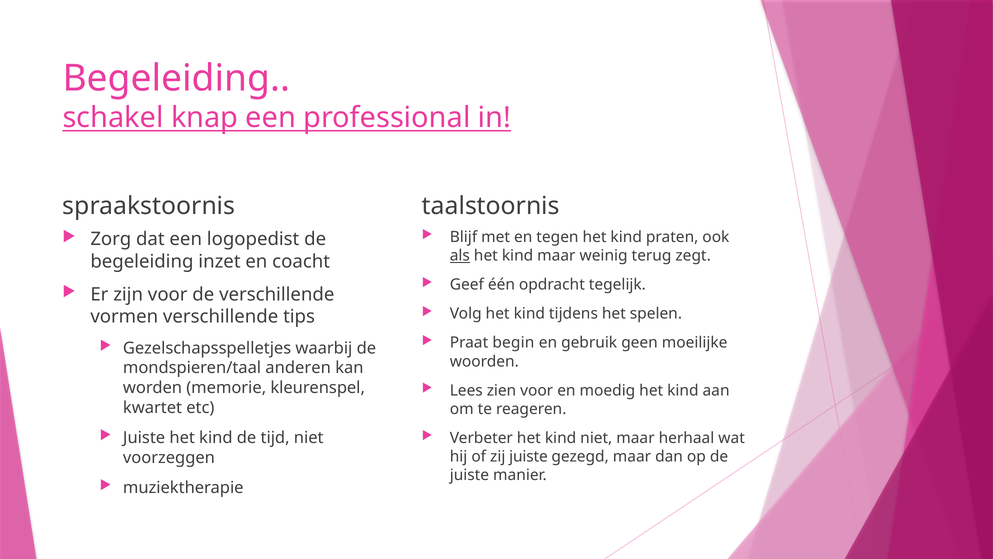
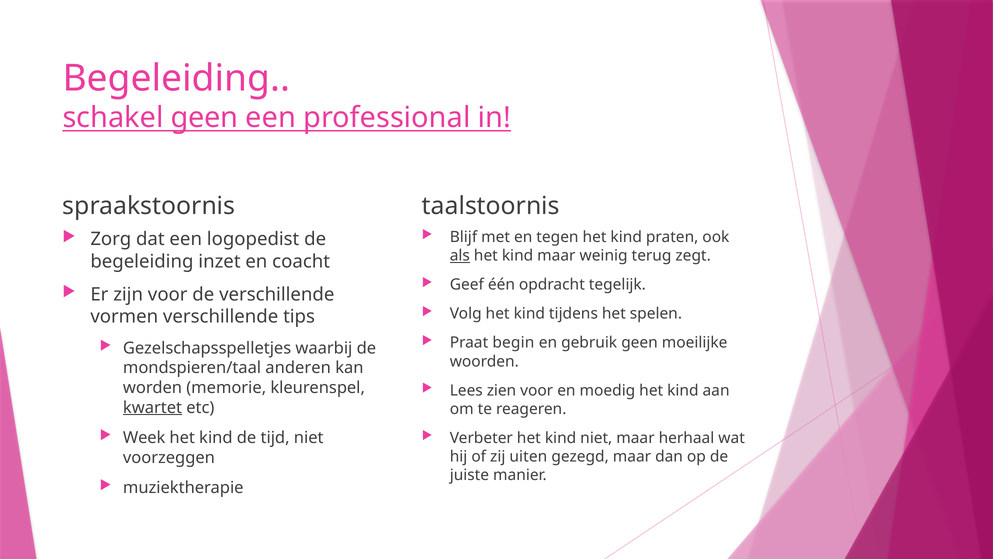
schakel knap: knap -> geen (205, 117)
kwartet underline: none -> present (153, 407)
Juiste: Juiste -> Week (144, 437)
zij juiste: juiste -> uiten (528, 456)
